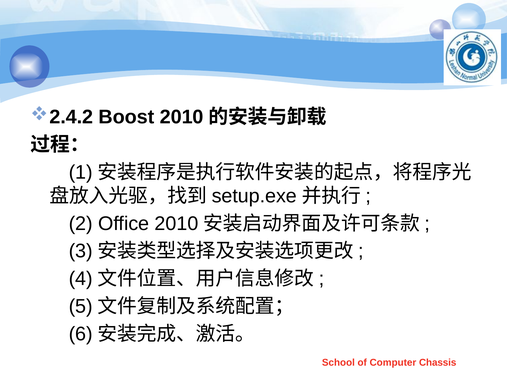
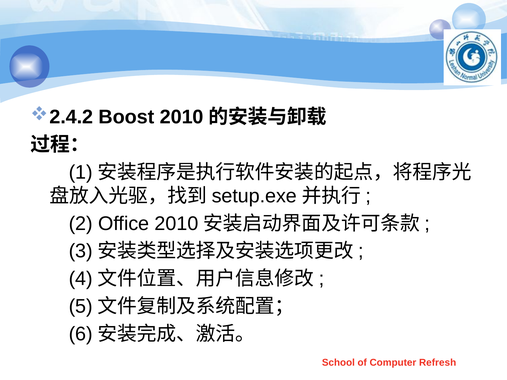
Chassis: Chassis -> Refresh (438, 363)
